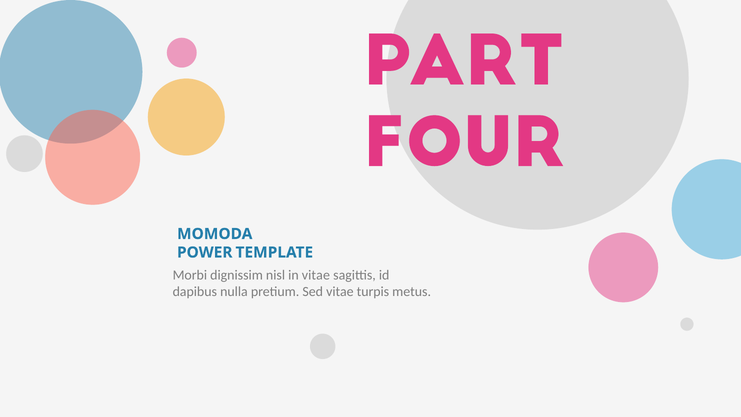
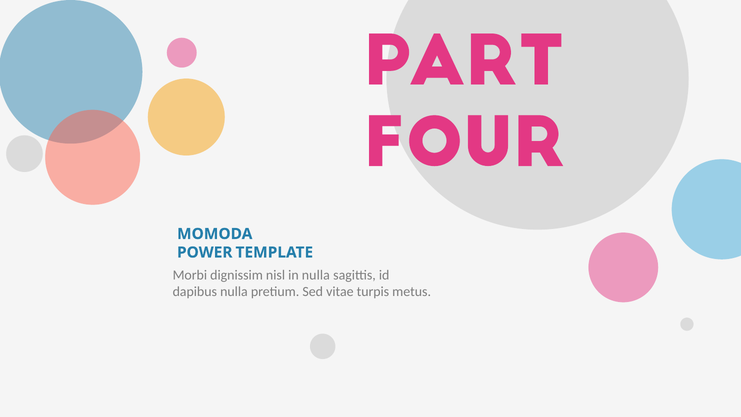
in vitae: vitae -> nulla (316, 275)
